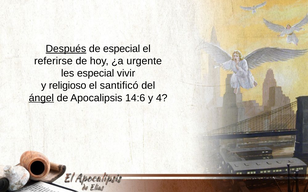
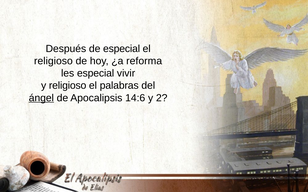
Después underline: present -> none (66, 49)
referirse: referirse -> religioso (53, 61)
urgente: urgente -> reforma (144, 61)
santificó: santificó -> palabras (119, 86)
4: 4 -> 2 (162, 98)
